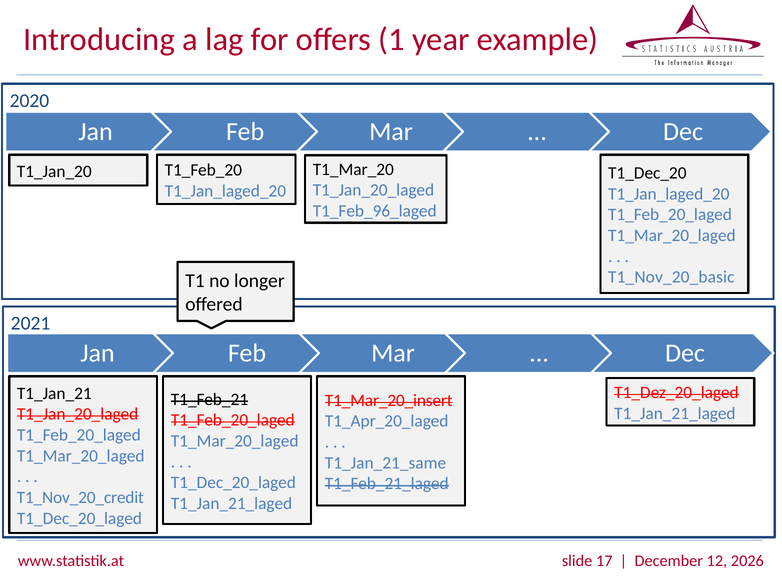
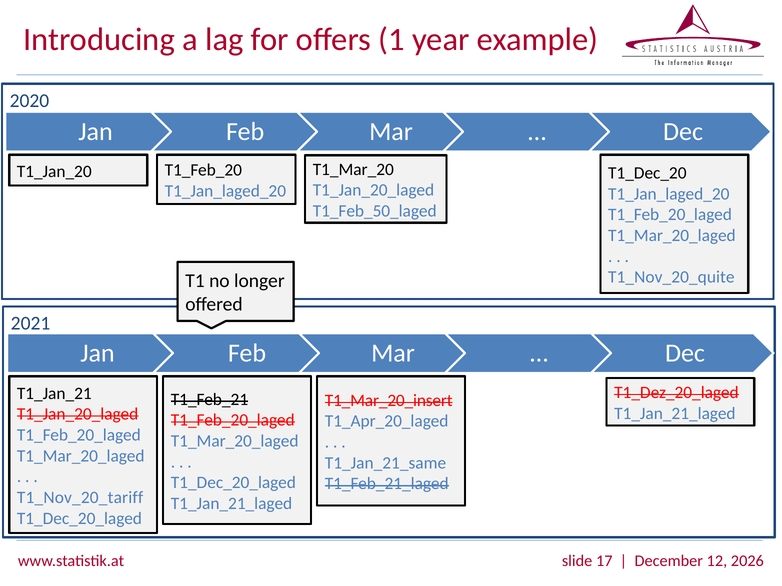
T1_Feb_96_laged: T1_Feb_96_laged -> T1_Feb_50_laged (375, 211)
T1_Nov_20_basic: T1_Nov_20_basic -> T1_Nov_20_quite (671, 277)
T1_Nov_20_credit: T1_Nov_20_credit -> T1_Nov_20_tariff (80, 498)
